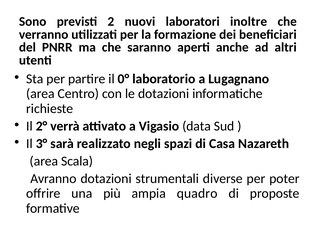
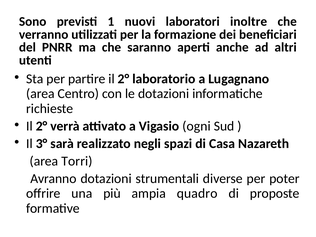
2: 2 -> 1 (111, 22)
partire il 0°: 0° -> 2° (124, 79)
data: data -> ogni (197, 126)
Scala: Scala -> Torri (77, 161)
